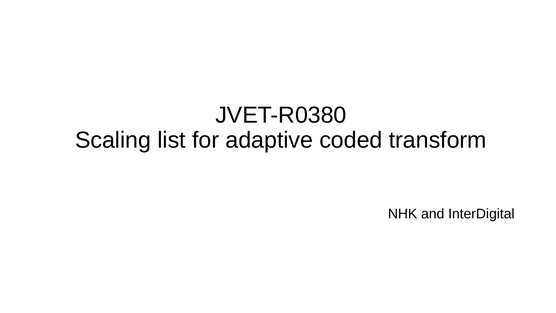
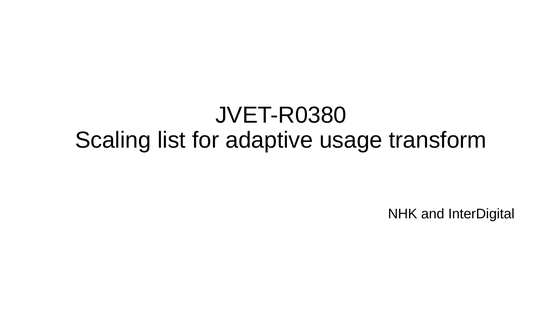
coded: coded -> usage (351, 140)
